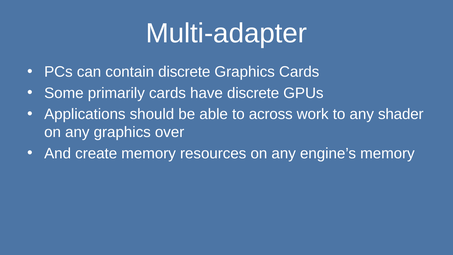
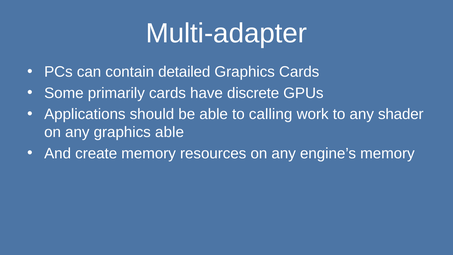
contain discrete: discrete -> detailed (184, 72)
across: across -> calling (271, 114)
graphics over: over -> able (170, 132)
